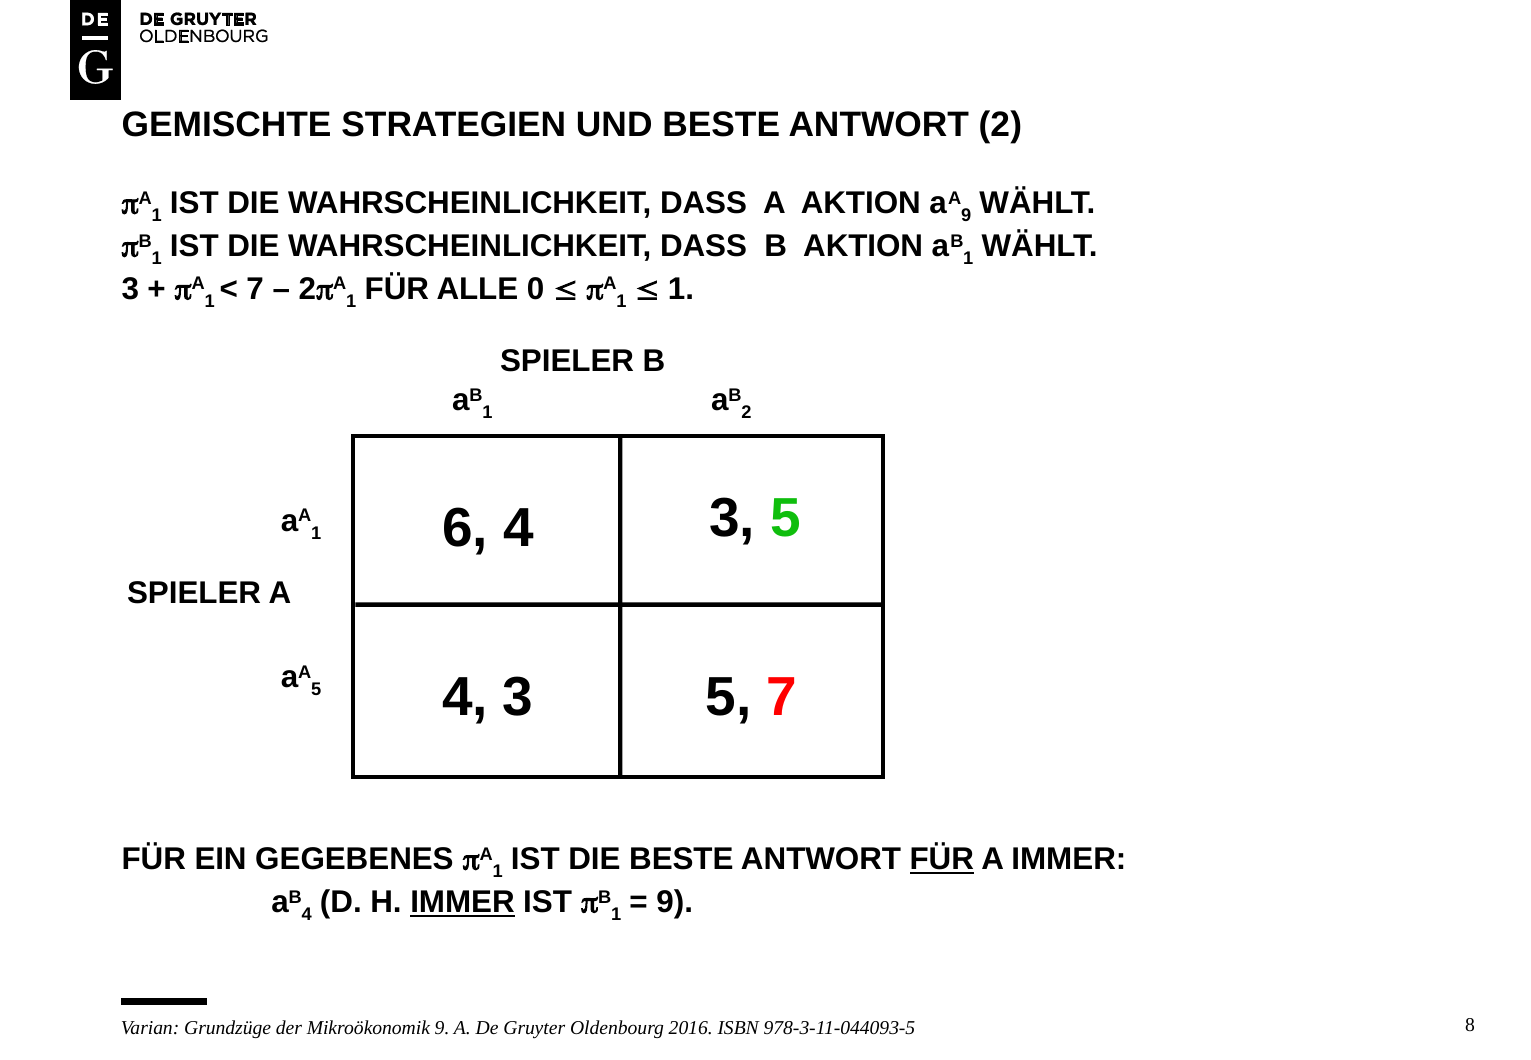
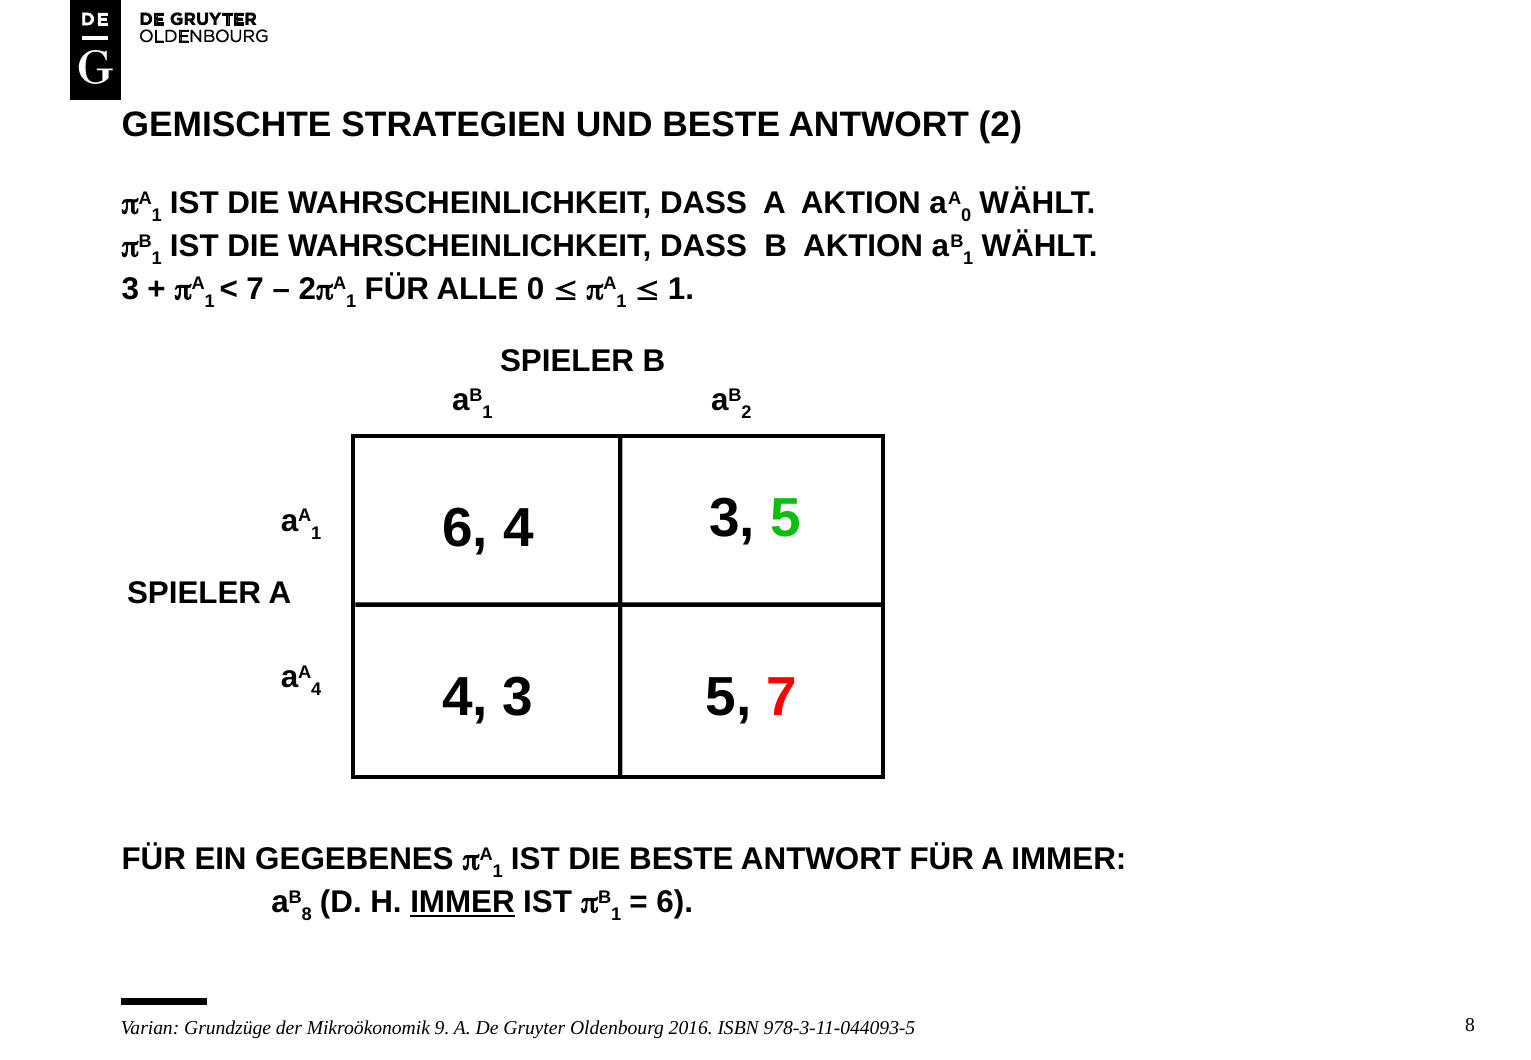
9: 9 -> 0 (966, 215)
5: 5 -> 4 (316, 689)
FÜR underline: present -> none (942, 859)
4: 4 -> 8 (307, 914)
9: 9 -> 6 (675, 902)
